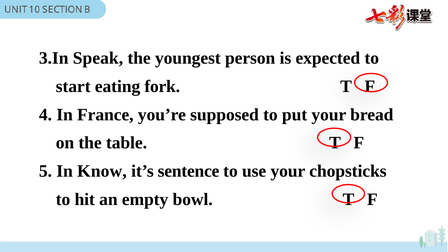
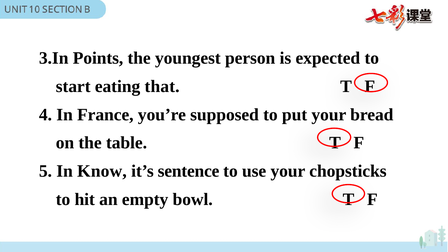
Speak: Speak -> Points (98, 58)
fork: fork -> that (162, 86)
